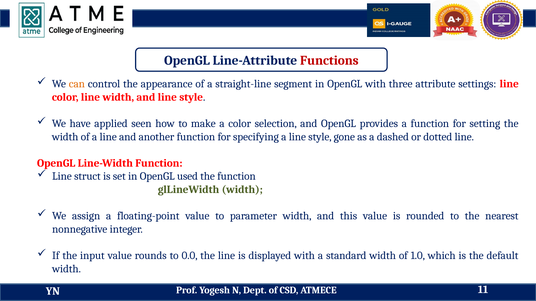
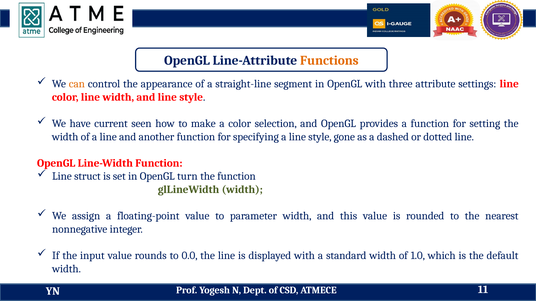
Functions colour: red -> orange (329, 61)
applied: applied -> current (111, 124)
used: used -> turn (187, 177)
